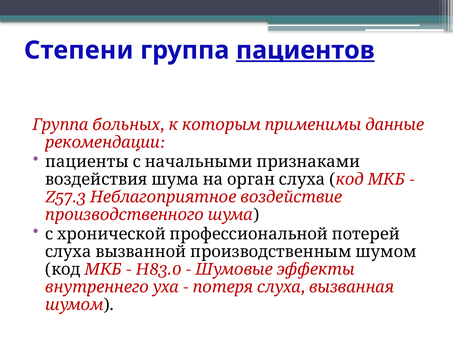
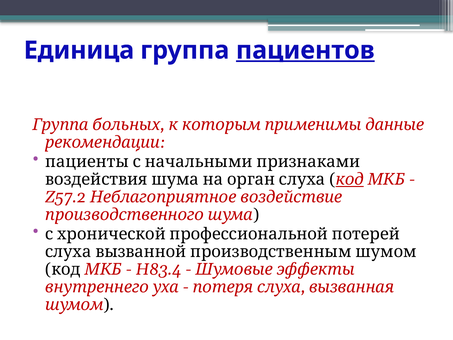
Степени: Степени -> Единица (79, 50)
код underline: none -> present (350, 179)
Z57.3: Z57.3 -> Z57.2 (66, 197)
H83.0: H83.0 -> H83.4 (159, 269)
